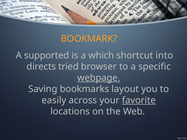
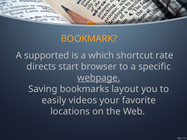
into: into -> rate (164, 56)
tried: tried -> start (68, 67)
across: across -> videos (83, 100)
favorite underline: present -> none (139, 100)
